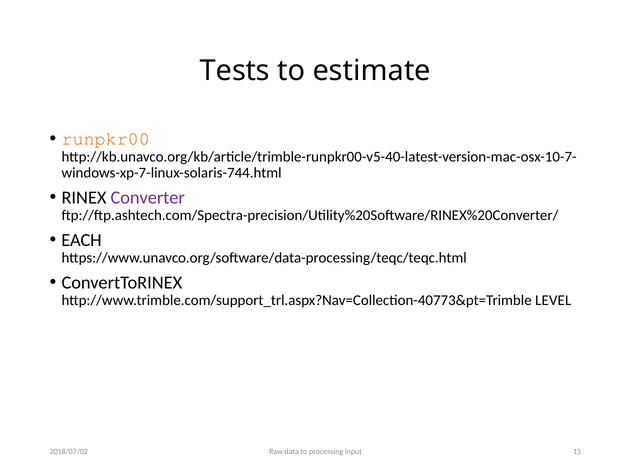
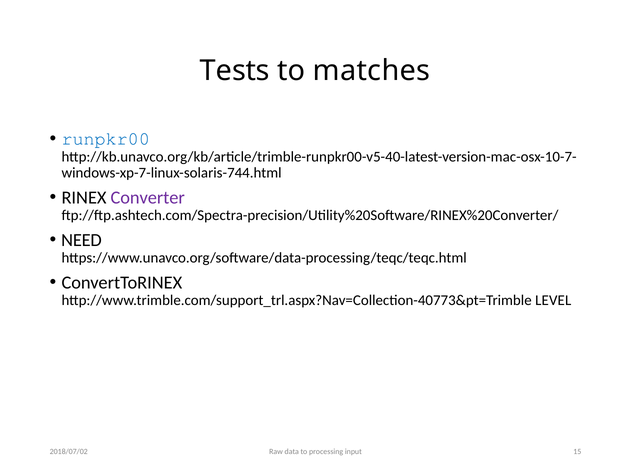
estimate: estimate -> matches (372, 71)
runpkr00 colour: orange -> blue (106, 139)
EACH: EACH -> NEED (81, 240)
